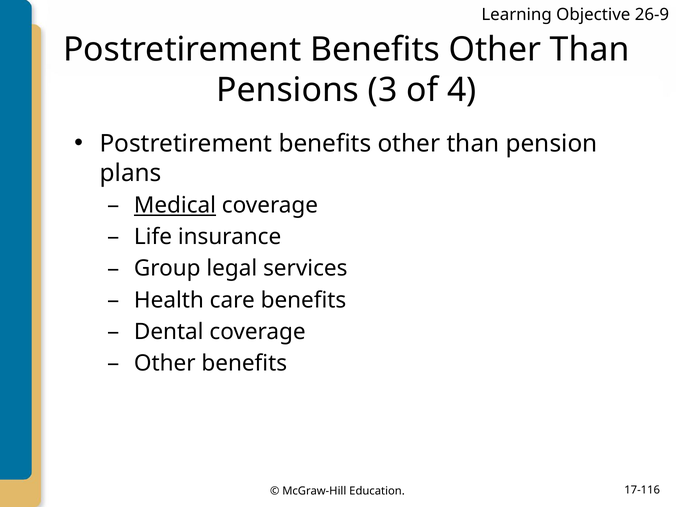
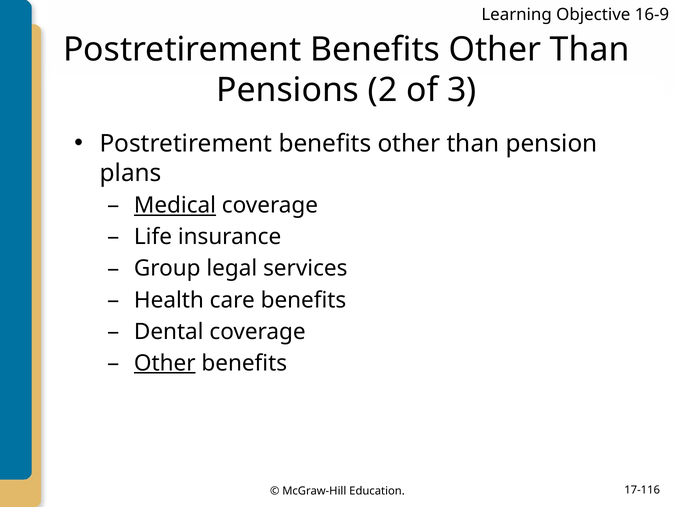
26-9: 26-9 -> 16-9 (652, 14)
3: 3 -> 2 (383, 90)
4: 4 -> 3 (462, 90)
Other underline: none -> present (165, 363)
